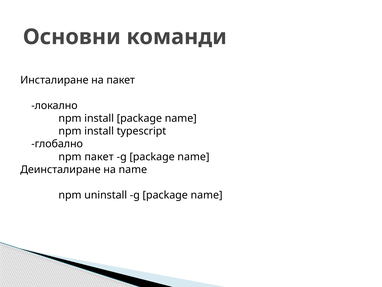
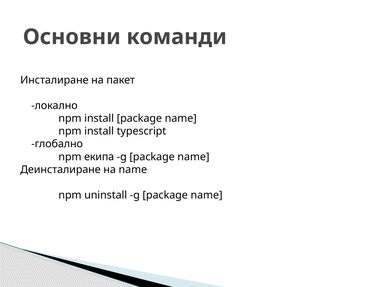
npm пакет: пакет -> екипа (99, 156)
